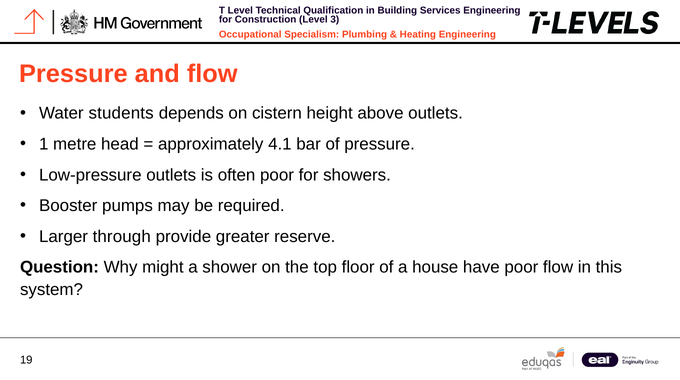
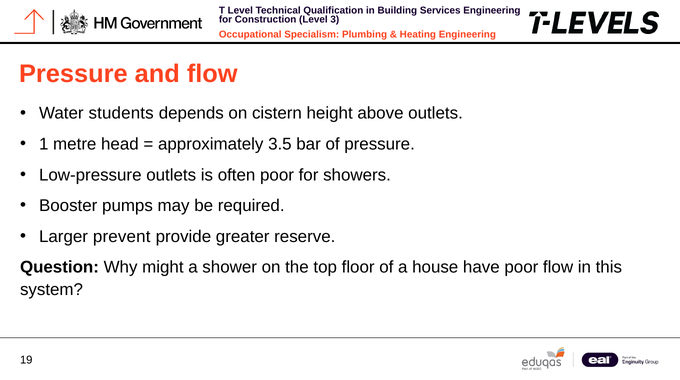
4.1: 4.1 -> 3.5 (280, 144)
through: through -> prevent (122, 237)
